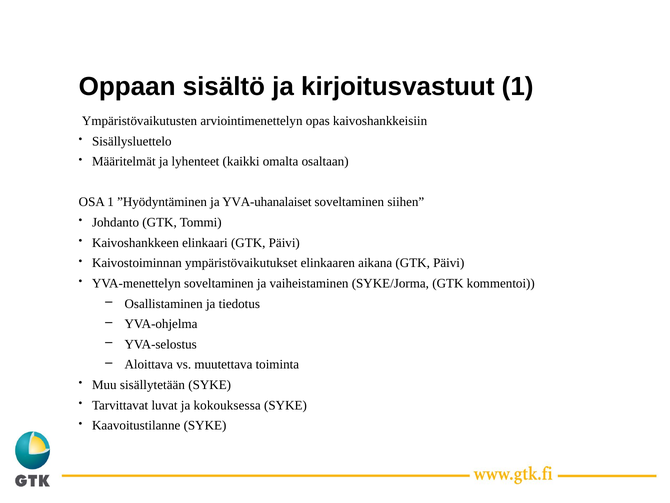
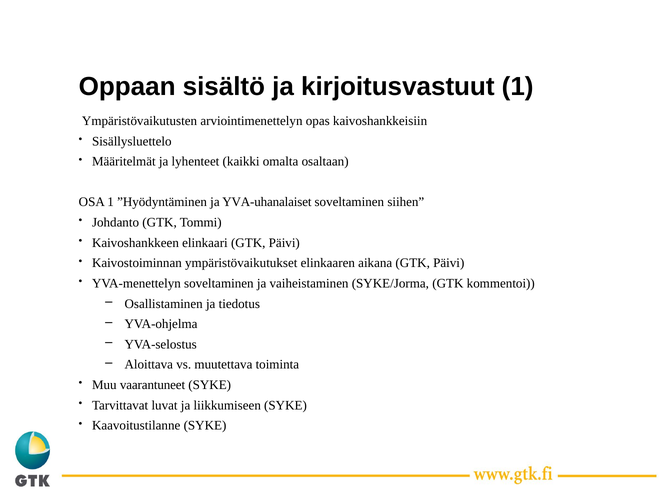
sisällytetään: sisällytetään -> vaarantuneet (153, 385)
kokouksessa: kokouksessa -> liikkumiseen (227, 405)
